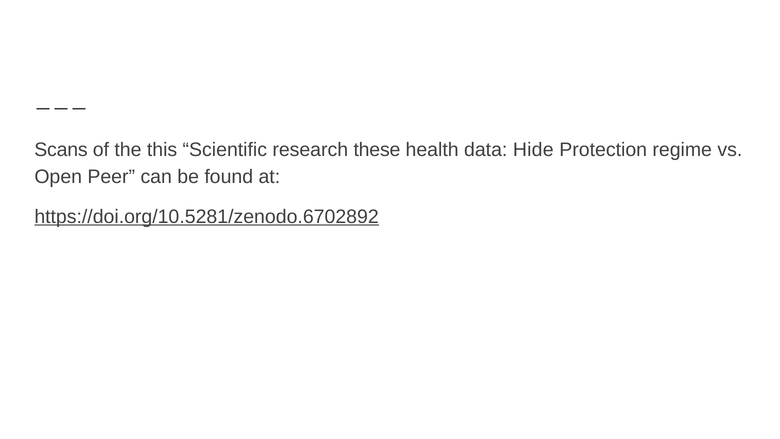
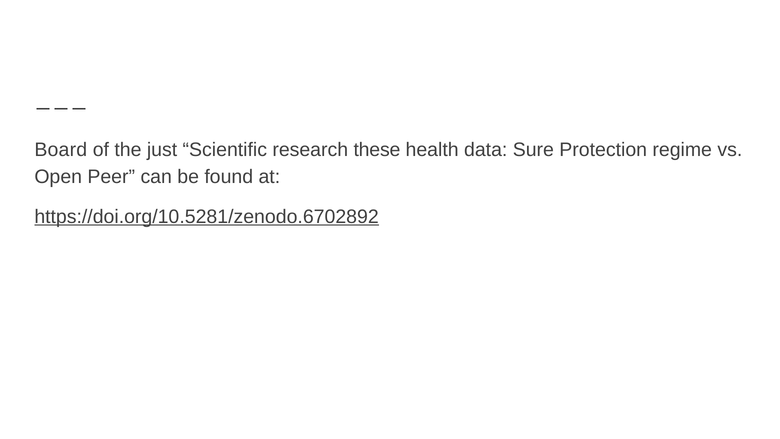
Scans: Scans -> Board (61, 150)
this: this -> just (162, 150)
Hide: Hide -> Sure (533, 150)
